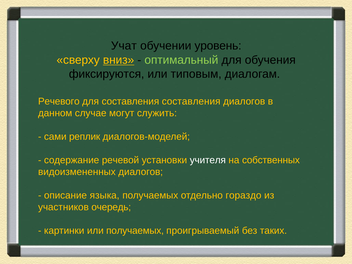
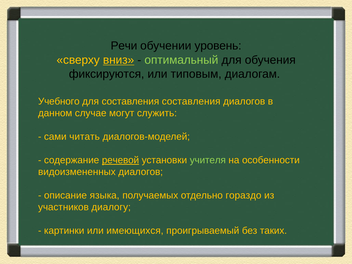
Учат: Учат -> Речи (124, 46)
Речевого: Речевого -> Учебного (59, 101)
реплик: реплик -> читать (85, 137)
речевой underline: none -> present (120, 160)
учителя colour: white -> light green (208, 160)
собственных: собственных -> особенности (271, 160)
очередь: очередь -> диалогу (111, 207)
или получаемых: получаемых -> имеющихся (135, 231)
